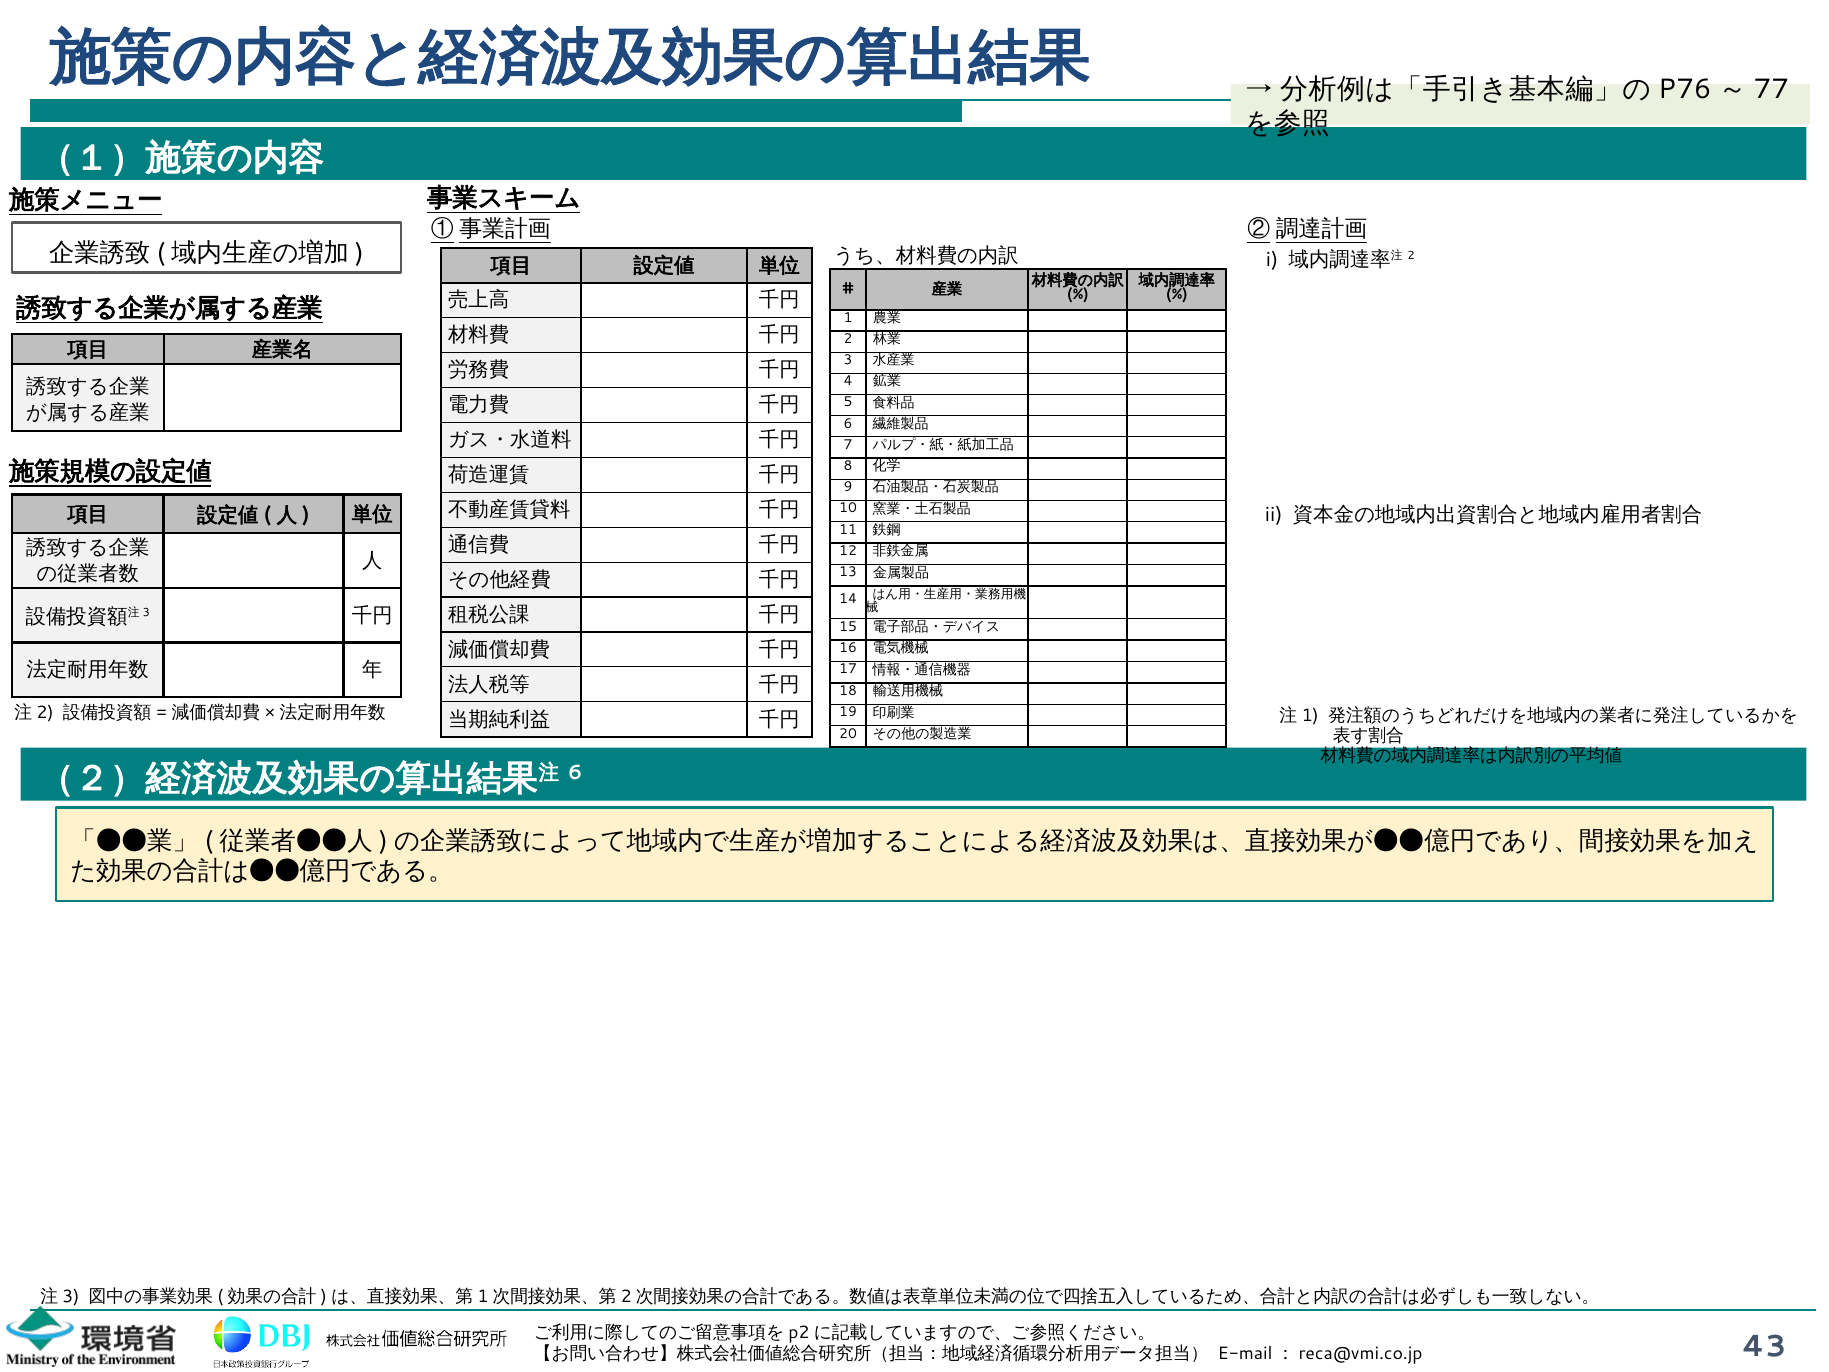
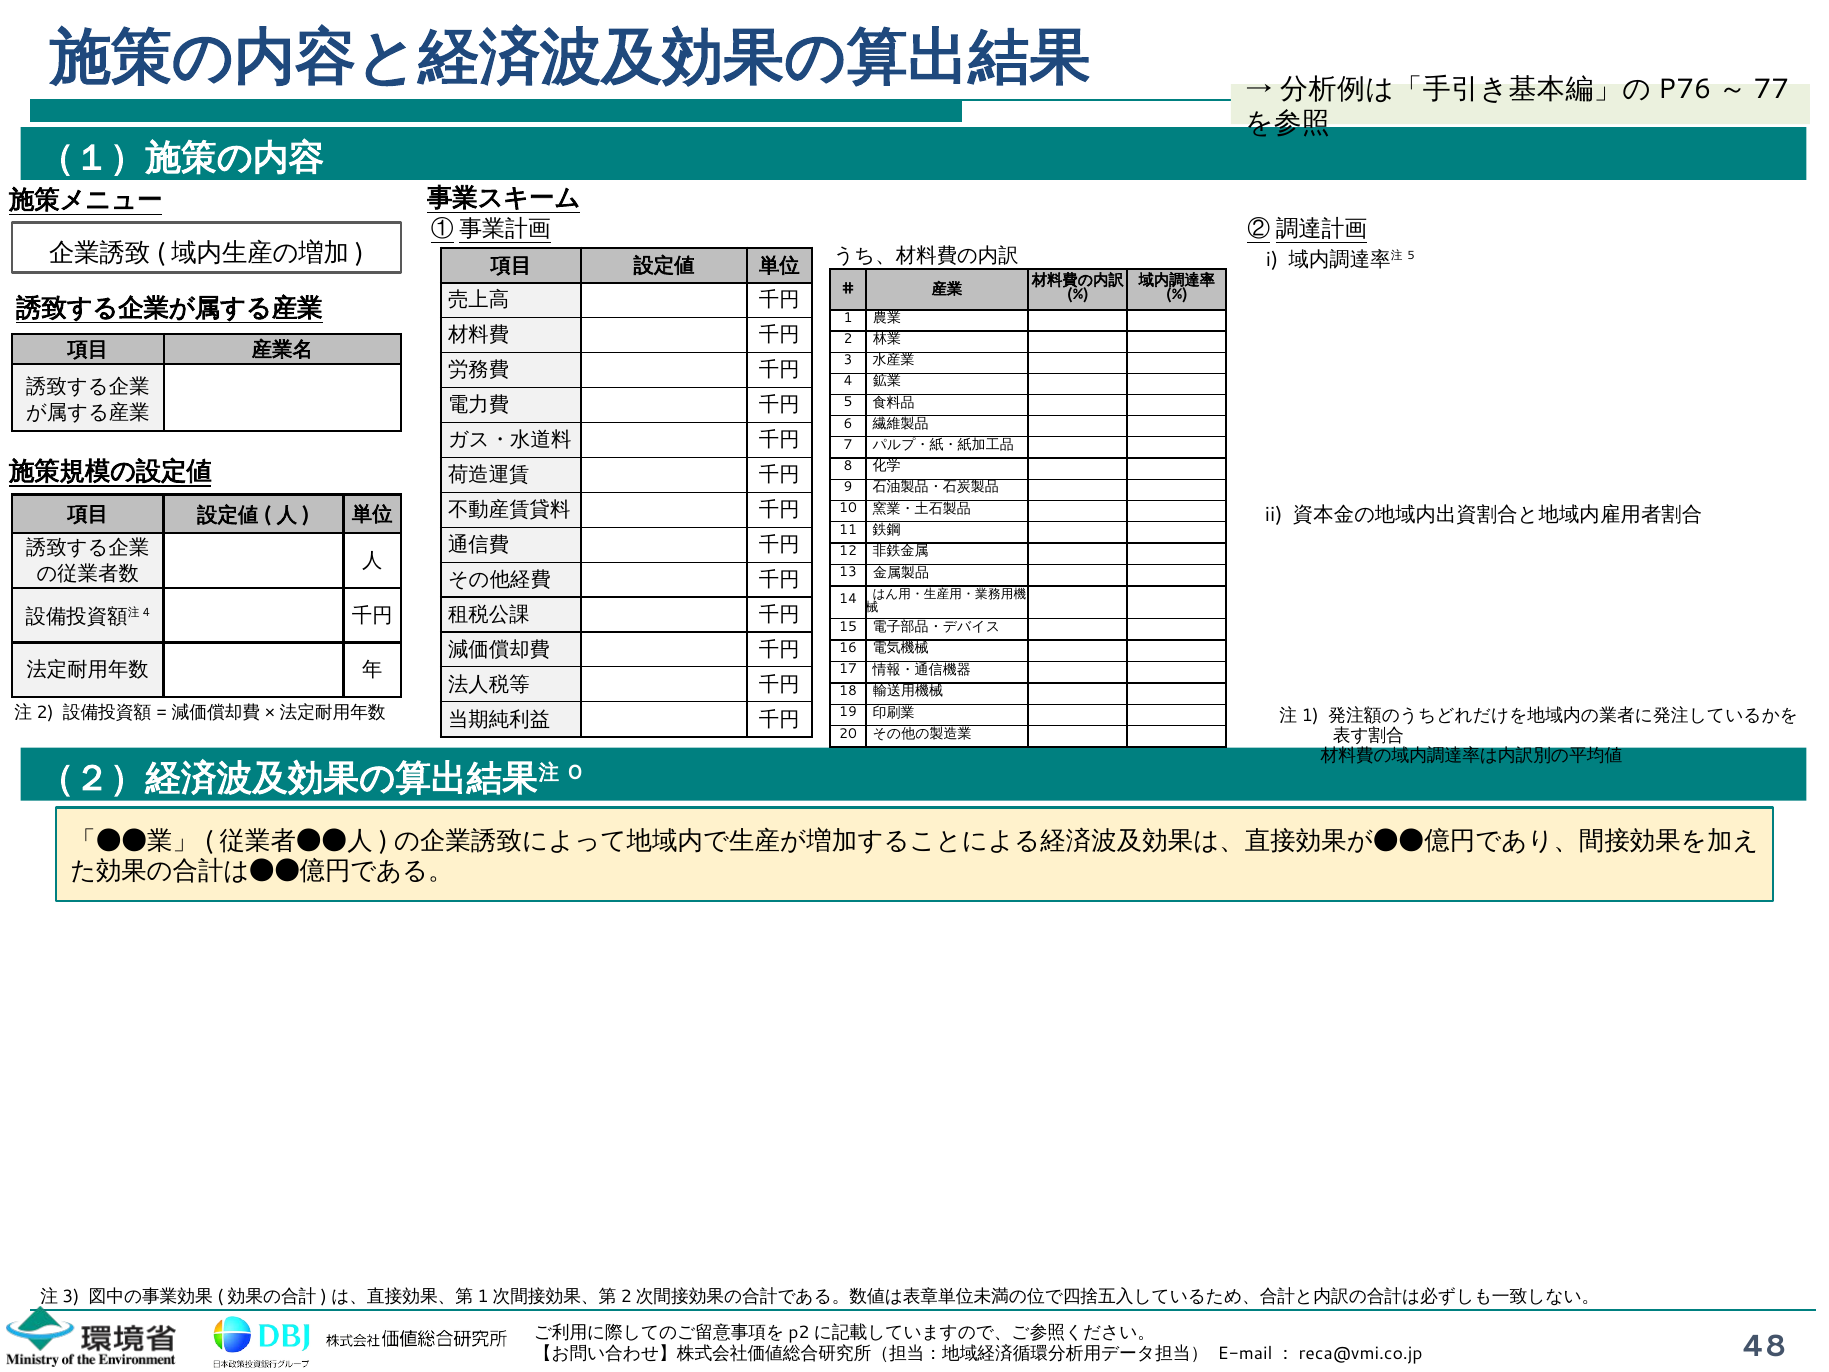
2: 2 -> 5 (1411, 256)
3: 3 -> 4 (146, 613)
6: 6 -> 0 (575, 772)
43: 43 -> 48 (1764, 1346)
